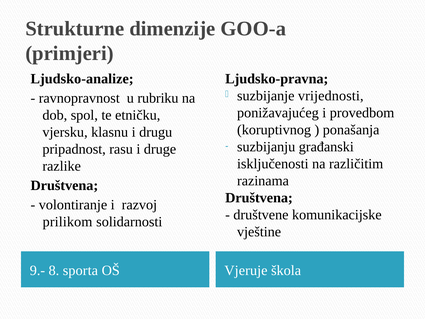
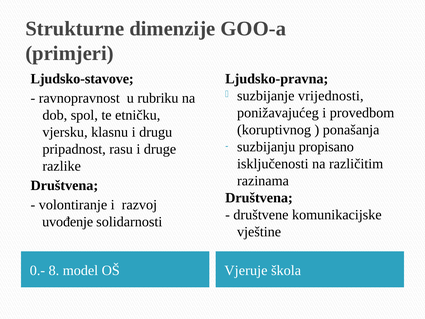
Ljudsko-analize: Ljudsko-analize -> Ljudsko-stavove (82, 79)
građanski: građanski -> propisano (326, 147)
prilikom: prilikom -> uvođenje (68, 222)
9.-: 9.- -> 0.- (37, 270)
sporta: sporta -> model (80, 270)
